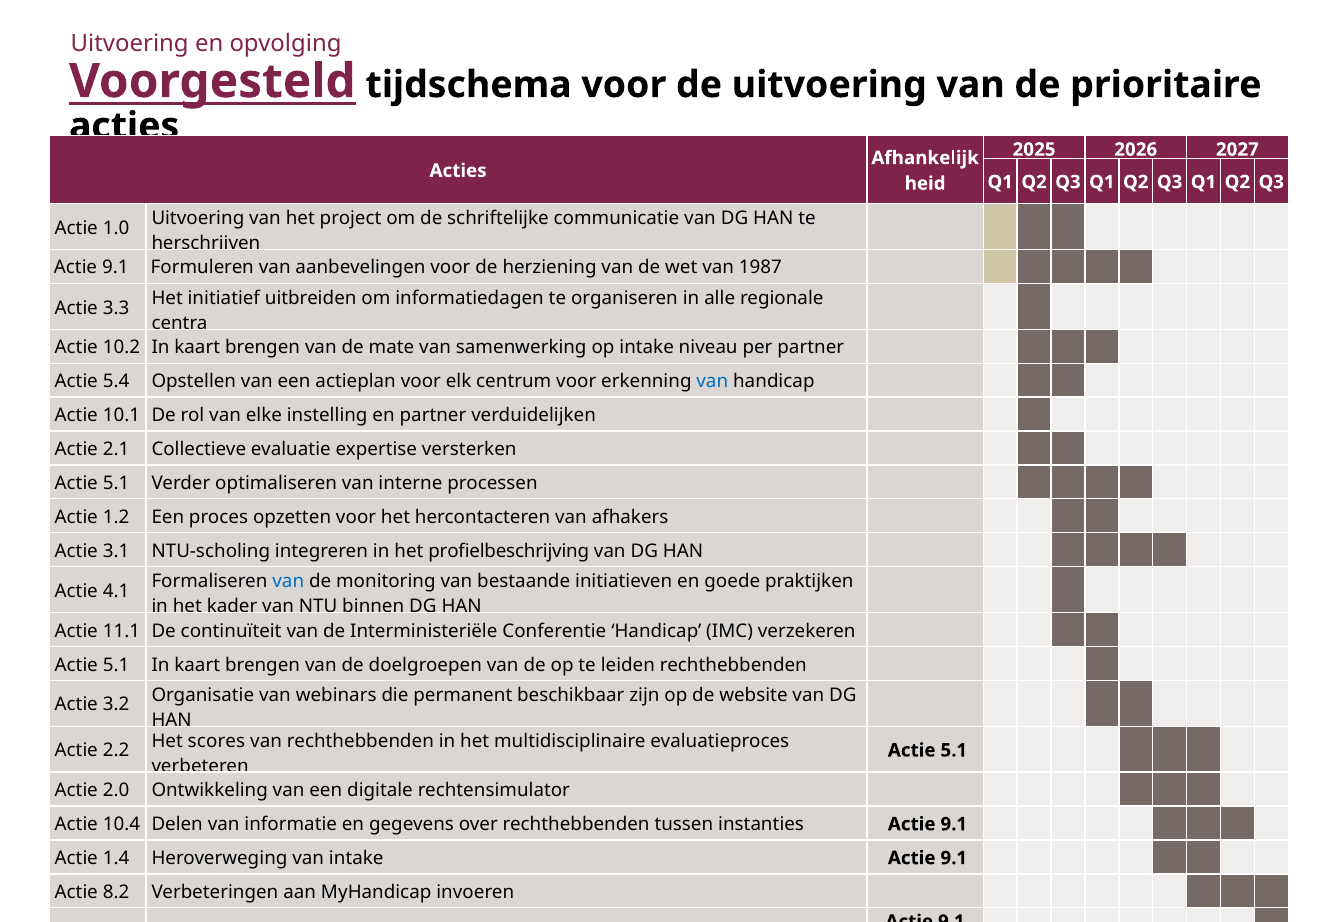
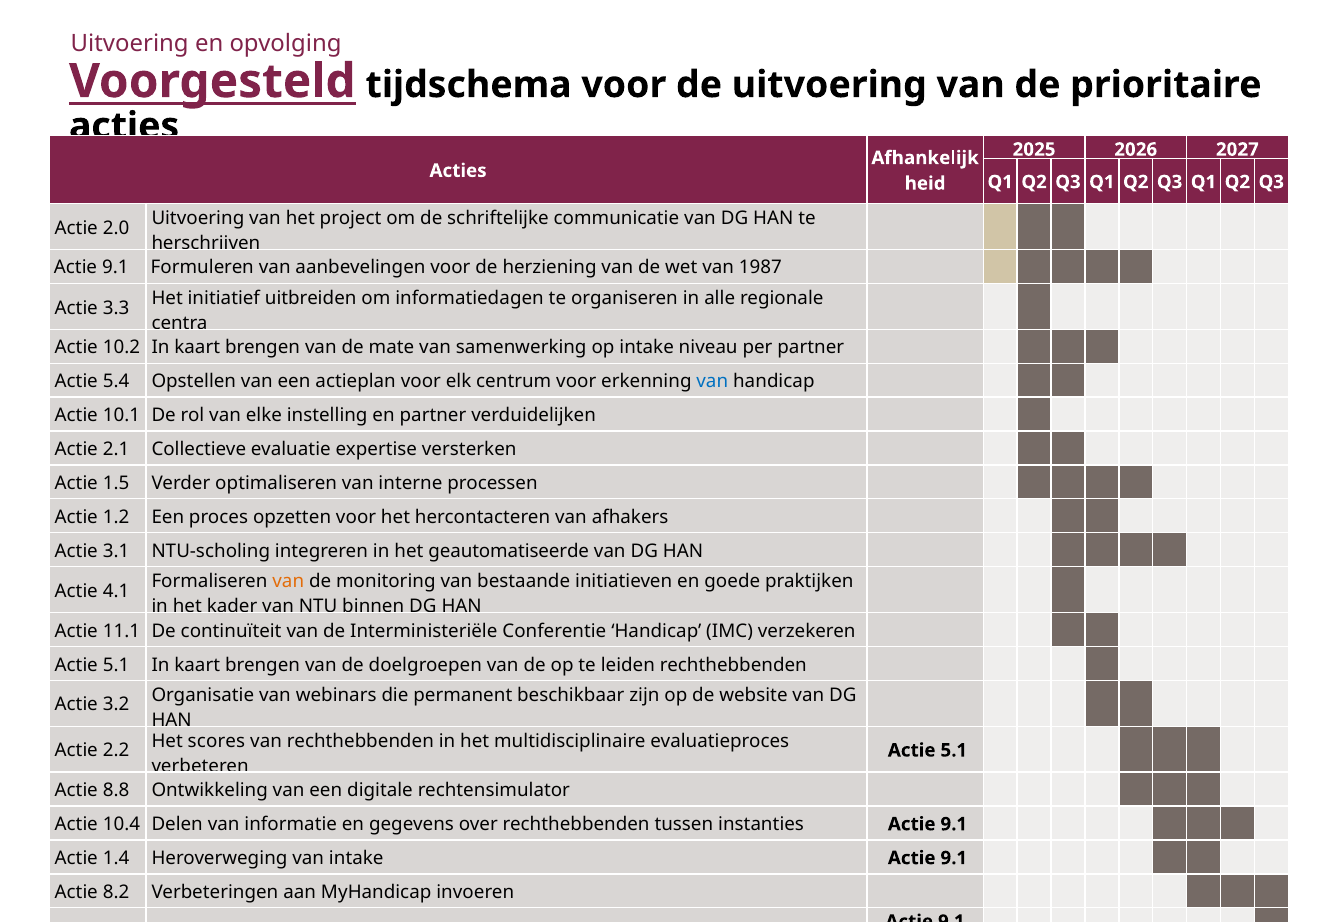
1.0: 1.0 -> 2.0 (116, 228)
5.1: 5.1 -> 1.5 (116, 483)
profielbeschrijving: profielbeschrijving -> geautomatiseerde (509, 551)
van colour: blue -> orange (288, 581)
2.0: 2.0 -> 8.8 (116, 791)
